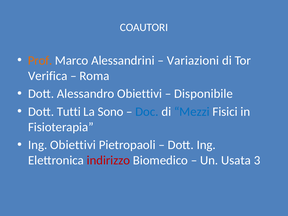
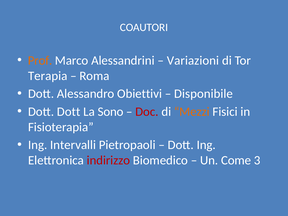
Verifica: Verifica -> Terapia (48, 76)
Dott Tutti: Tutti -> Dott (69, 112)
Doc colour: blue -> red (147, 112)
Mezzi colour: blue -> orange (192, 112)
Ing Obiettivi: Obiettivi -> Intervalli (73, 145)
Usata: Usata -> Come (236, 160)
